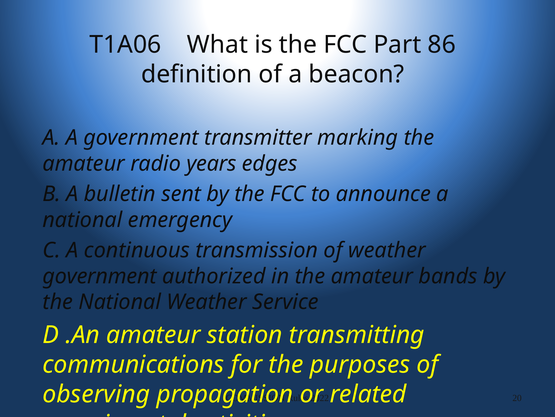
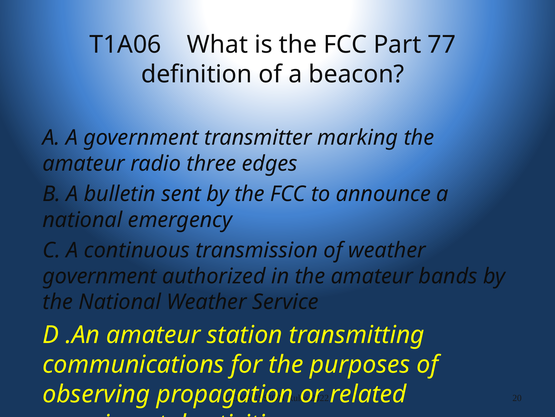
86: 86 -> 77 (442, 45)
years: years -> three (211, 163)
